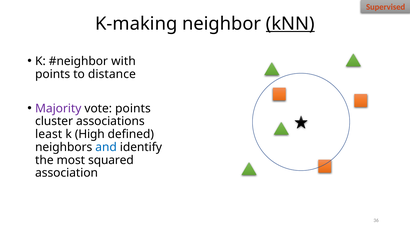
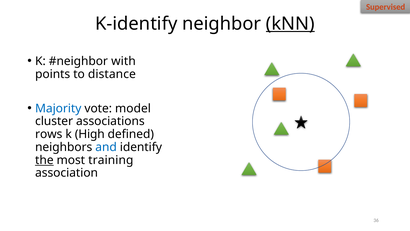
K-making: K-making -> K-identify (136, 24)
Majority colour: purple -> blue (58, 108)
vote points: points -> model (133, 108)
least: least -> rows (49, 134)
the underline: none -> present (44, 160)
squared: squared -> training (111, 160)
